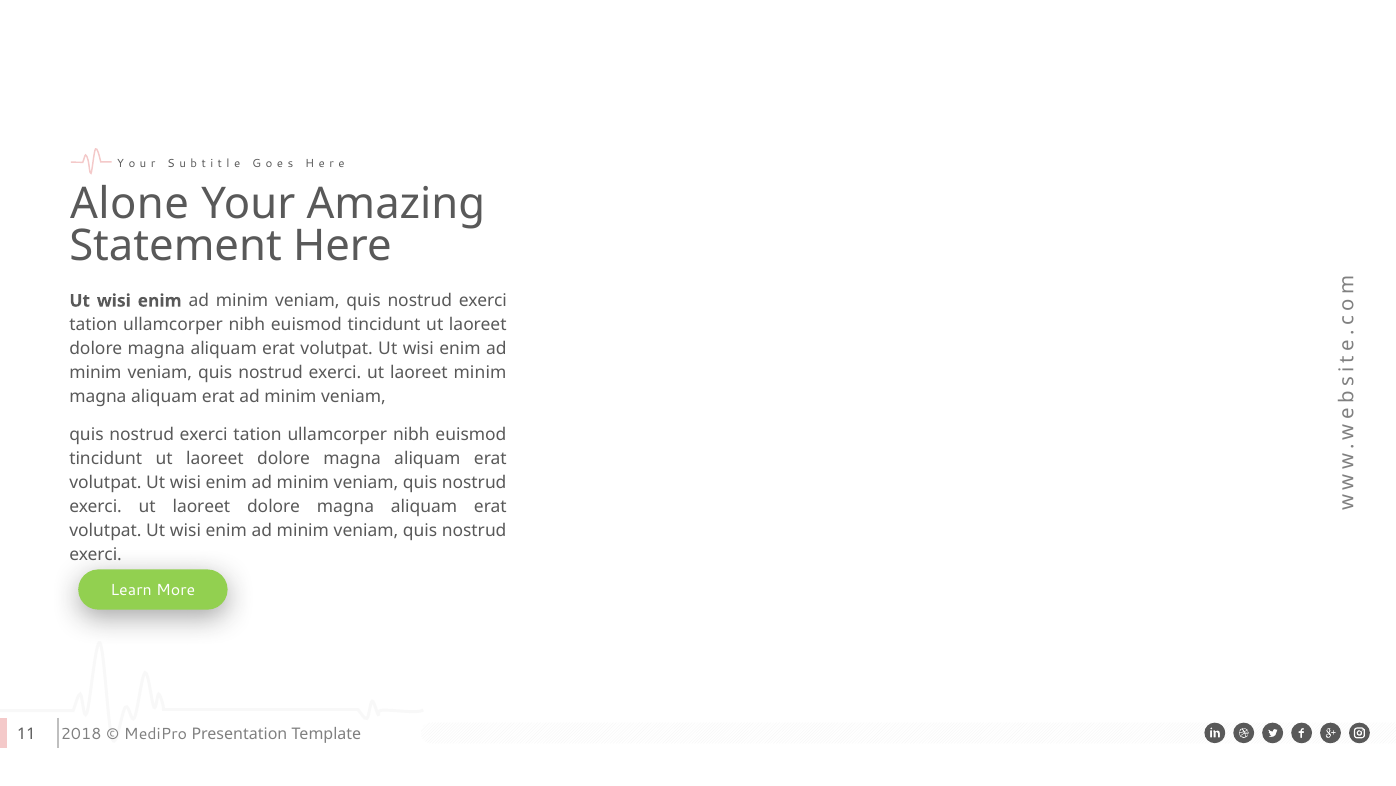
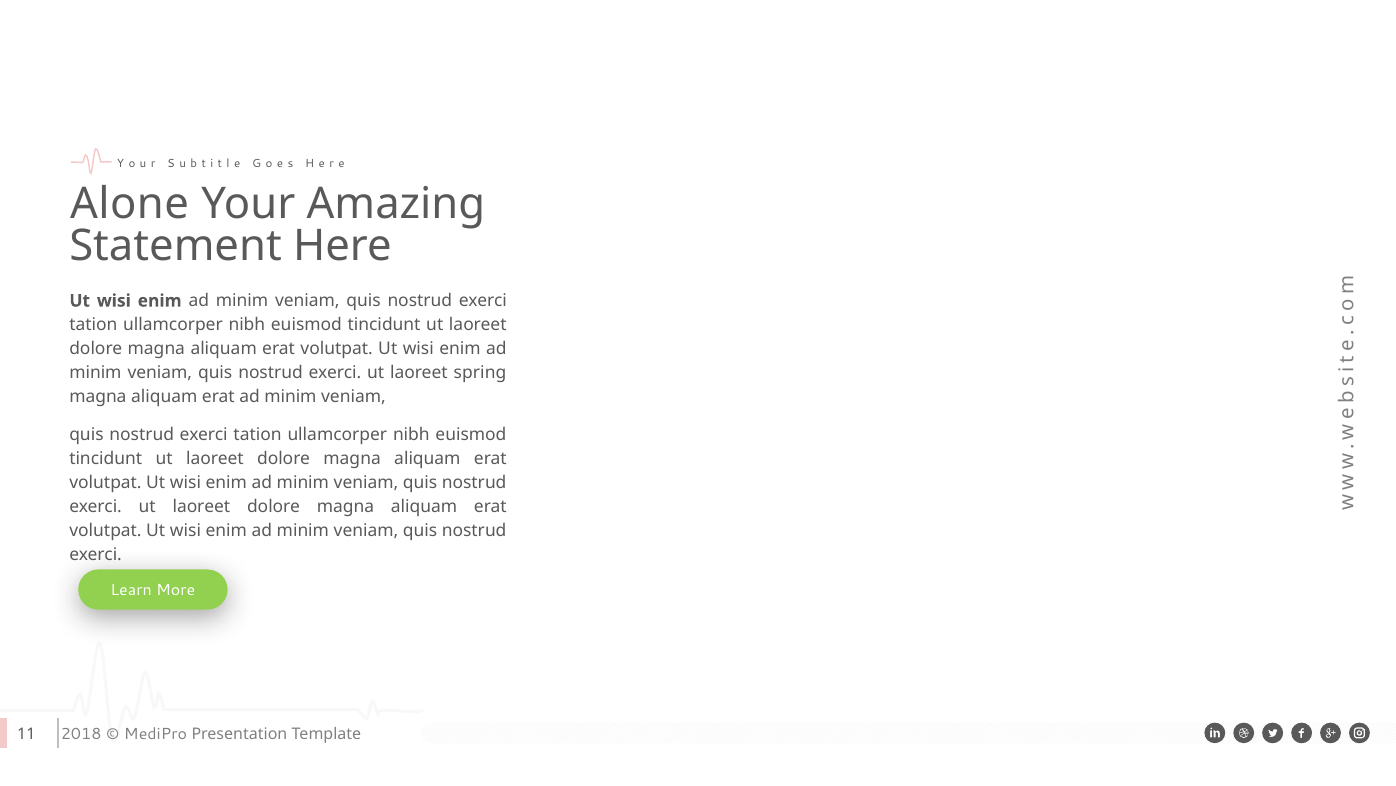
laoreet minim: minim -> spring (480, 372)
